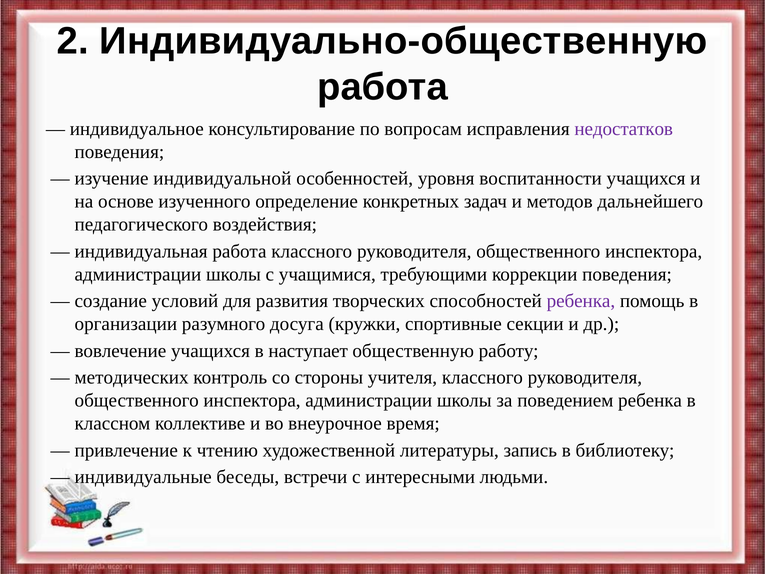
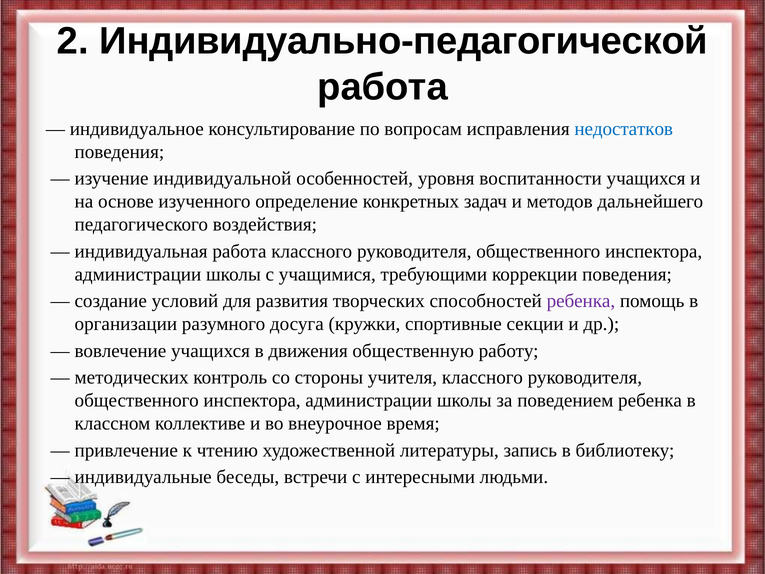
Индивидуально-общественную: Индивидуально-общественную -> Индивидуально-педагогической (404, 41)
недостатков colour: purple -> blue (624, 129)
наступает: наступает -> движения (308, 351)
